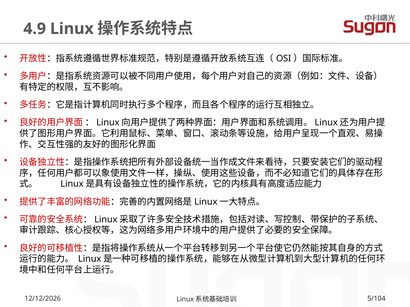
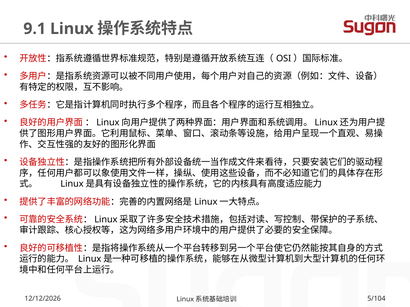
4.9: 4.9 -> 9.1 (35, 29)
